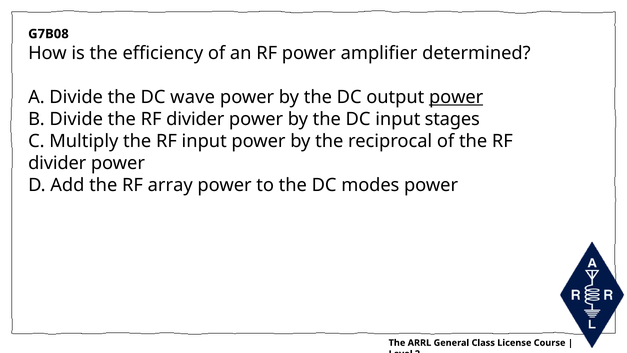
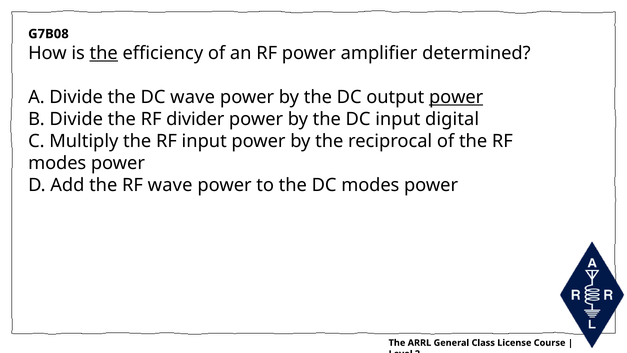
the underline: none -> present (104, 53)
stages: stages -> digital (452, 119)
divider: divider -> modes (57, 163)
RF array: array -> wave (170, 185)
